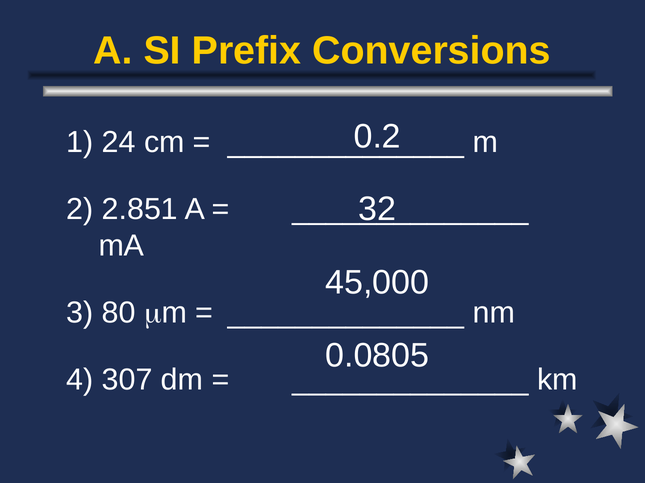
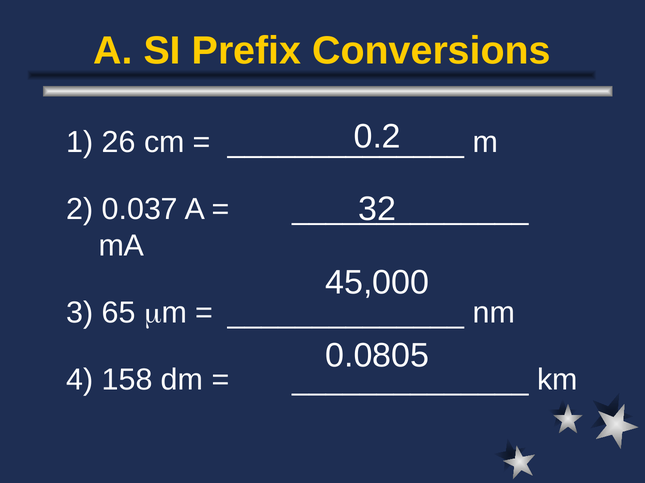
24: 24 -> 26 (119, 143)
2.851: 2.851 -> 0.037 (140, 210)
80: 80 -> 65 (119, 313)
307: 307 -> 158 (127, 380)
